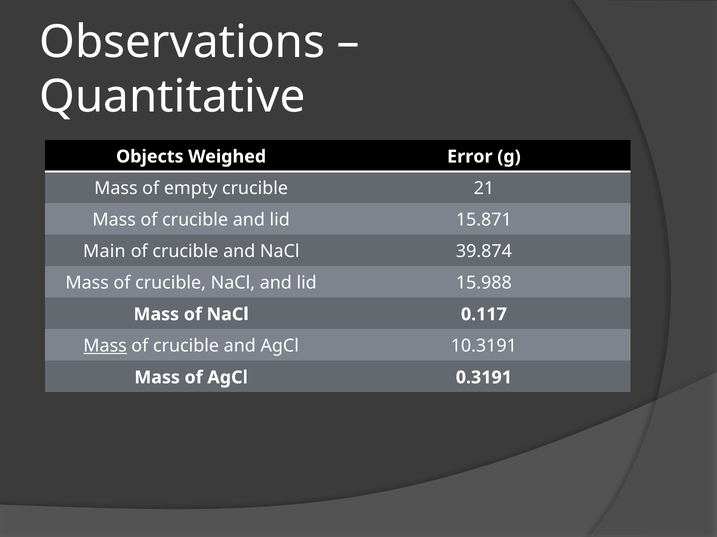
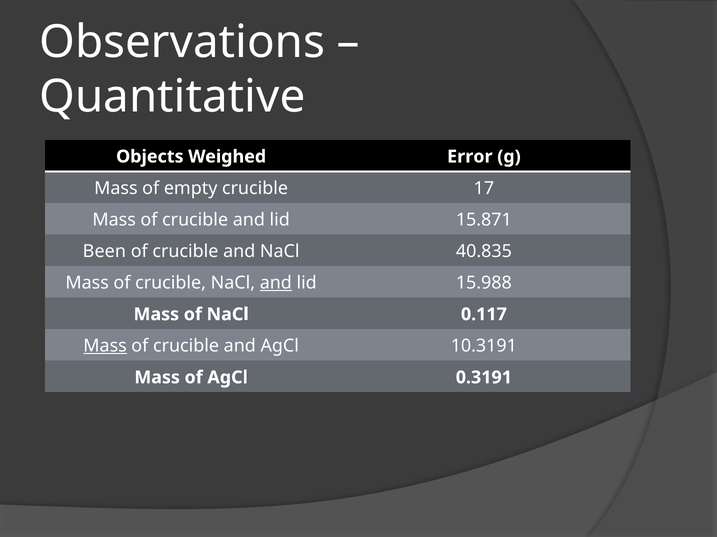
21: 21 -> 17 (484, 188)
Main: Main -> Been (104, 252)
39.874: 39.874 -> 40.835 (484, 252)
and underline: none -> present (276, 283)
